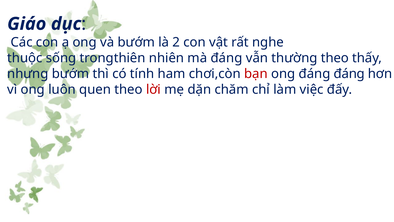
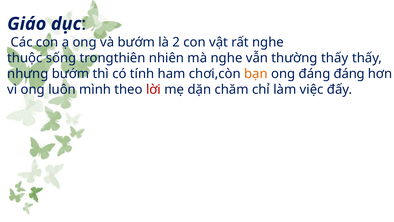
mà đáng: đáng -> nghe (227, 58)
thường theo: theo -> thấy (335, 58)
bạn colour: red -> orange (256, 74)
quen: quen -> mình (95, 89)
